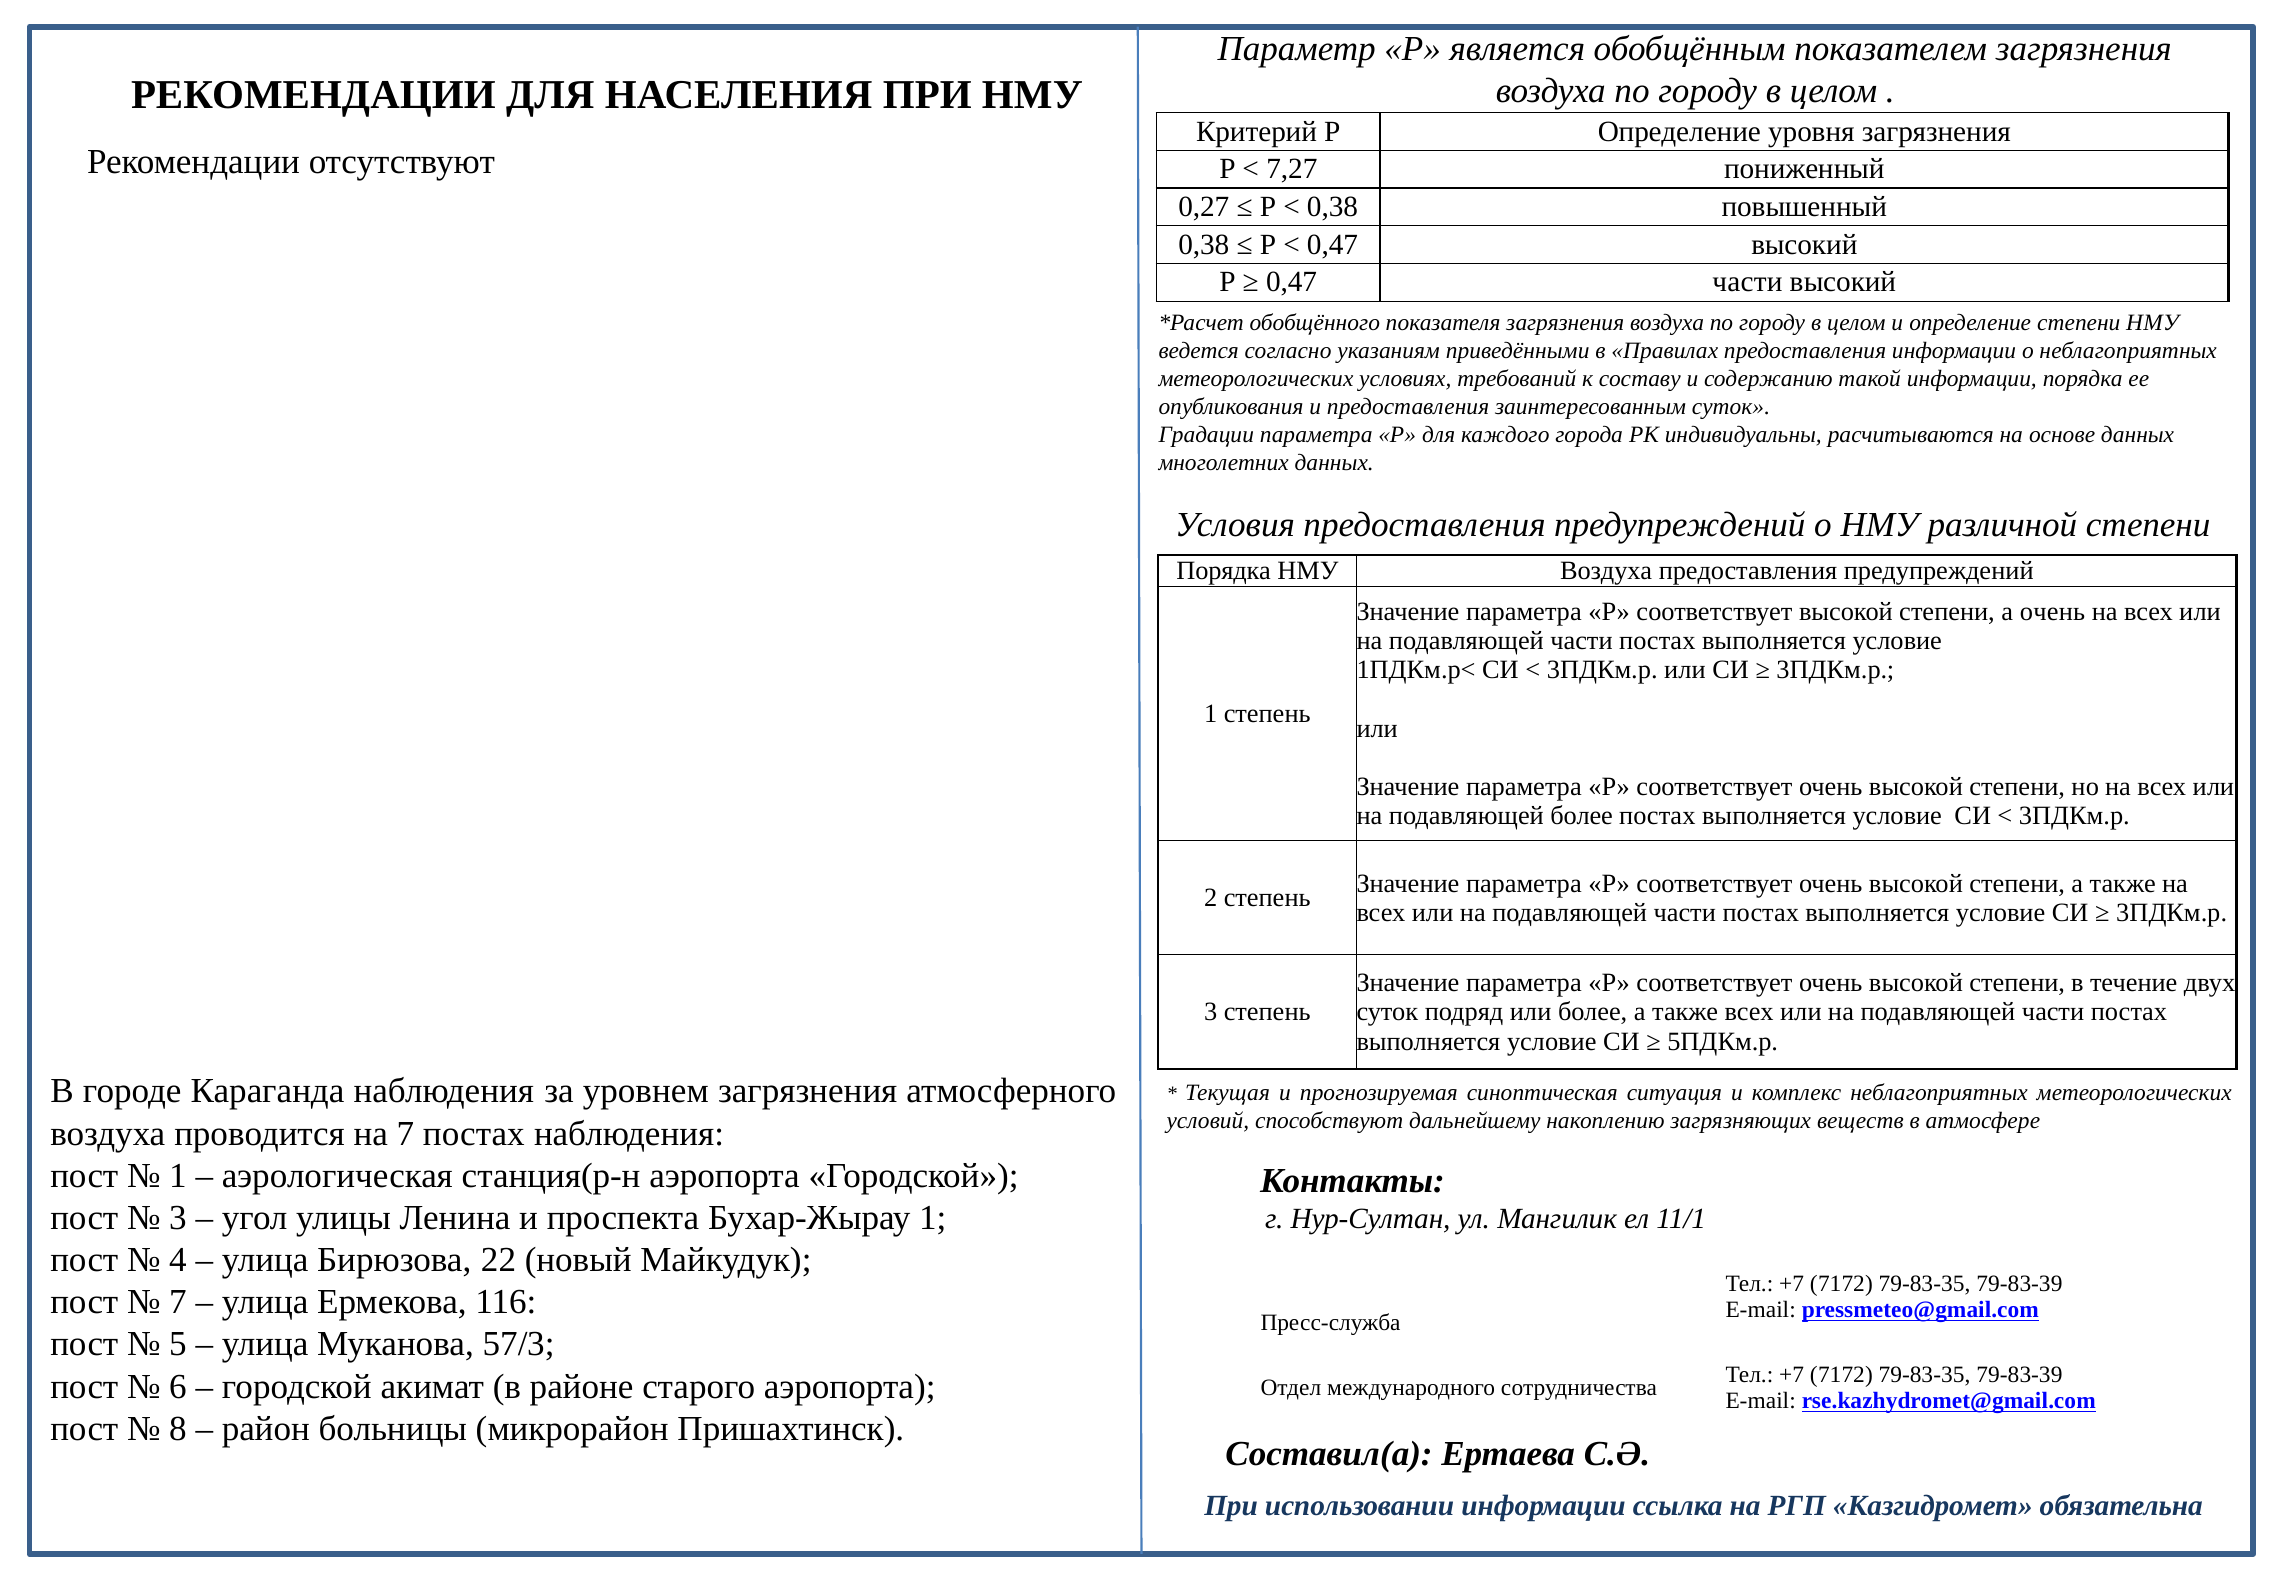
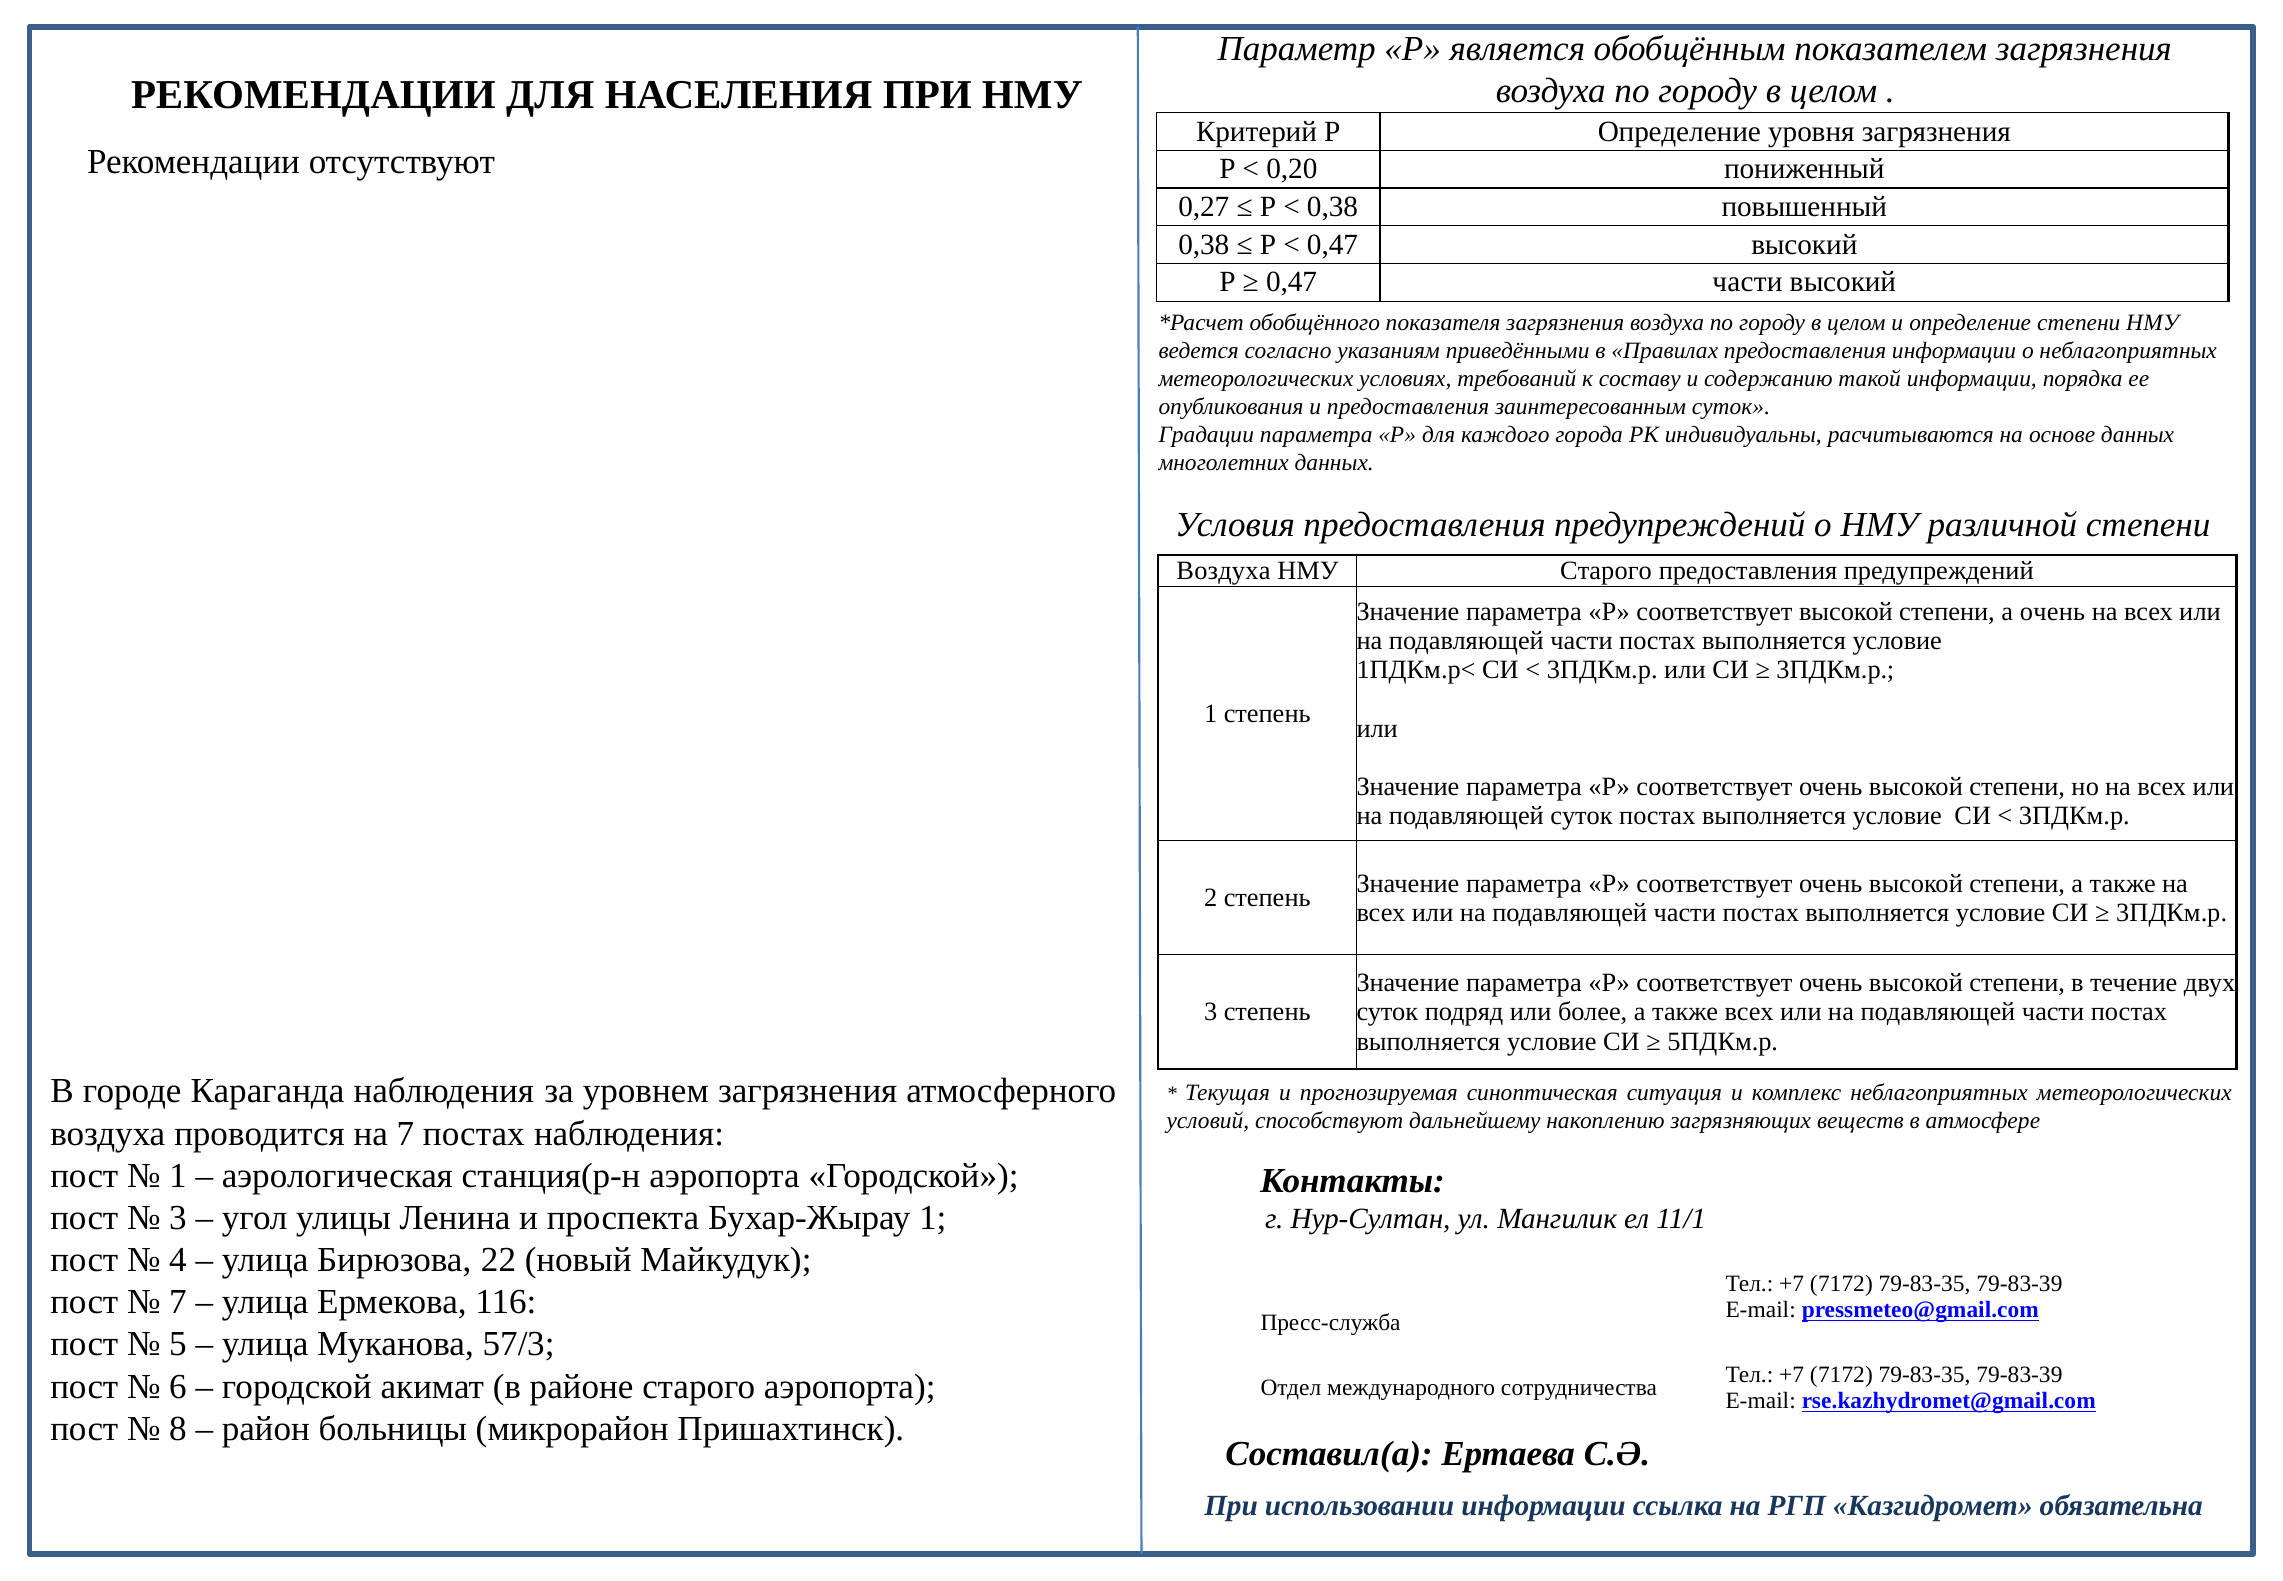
7,27: 7,27 -> 0,20 (1292, 169)
Порядка: Порядка -> Воздуха (1223, 571)
НМУ Воздуха: Воздуха -> Старого (1606, 571)
подавляющей более: более -> суток (1582, 816)
